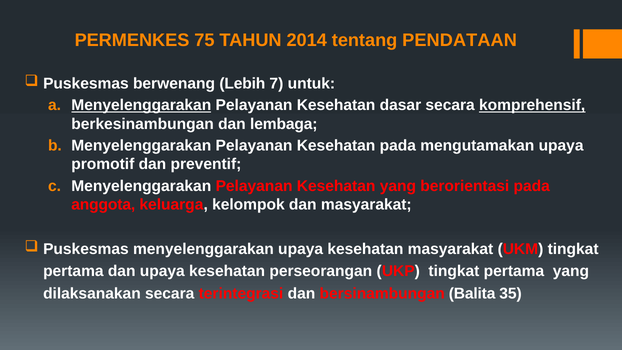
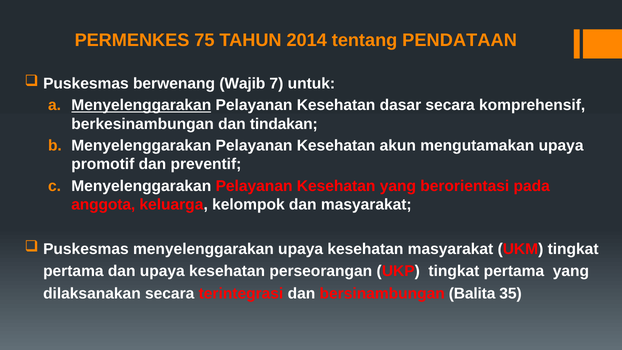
Lebih: Lebih -> Wajib (242, 83)
komprehensif underline: present -> none (532, 105)
lembaga: lembaga -> tindakan (284, 124)
Kesehatan pada: pada -> akun (398, 146)
